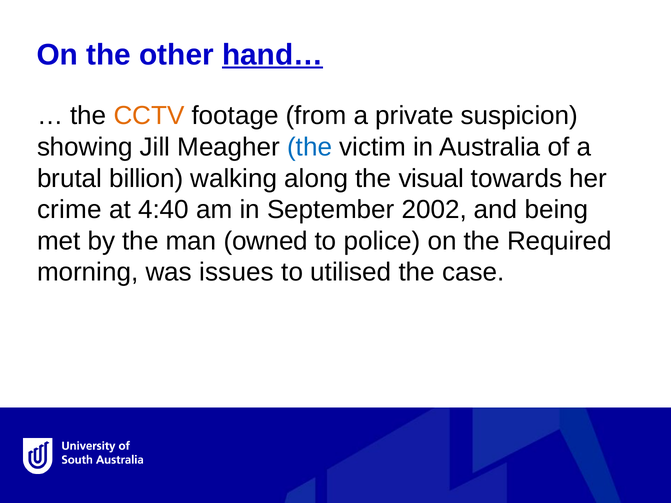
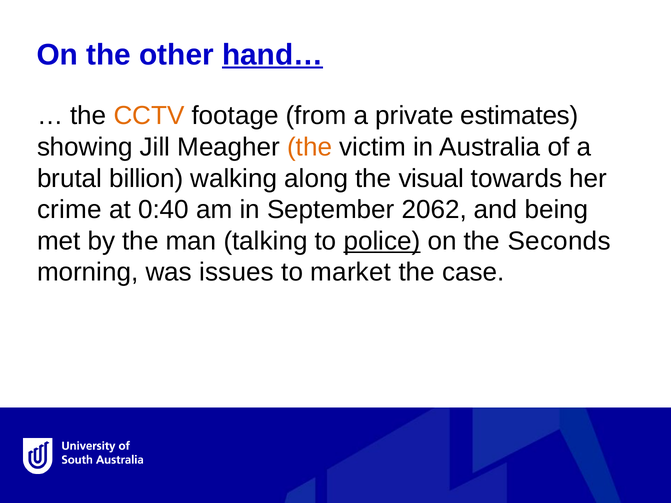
suspicion: suspicion -> estimates (519, 116)
the colour: blue -> orange (310, 147)
4:40: 4:40 -> 0:40 (164, 210)
2002: 2002 -> 2062 (434, 210)
owned: owned -> talking (266, 241)
police underline: none -> present (382, 241)
Required: Required -> Seconds (559, 241)
utilised: utilised -> market (351, 272)
